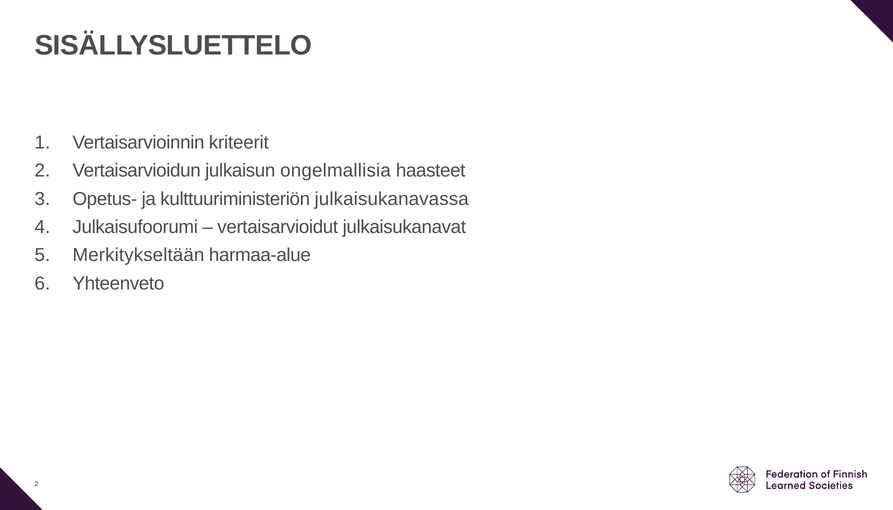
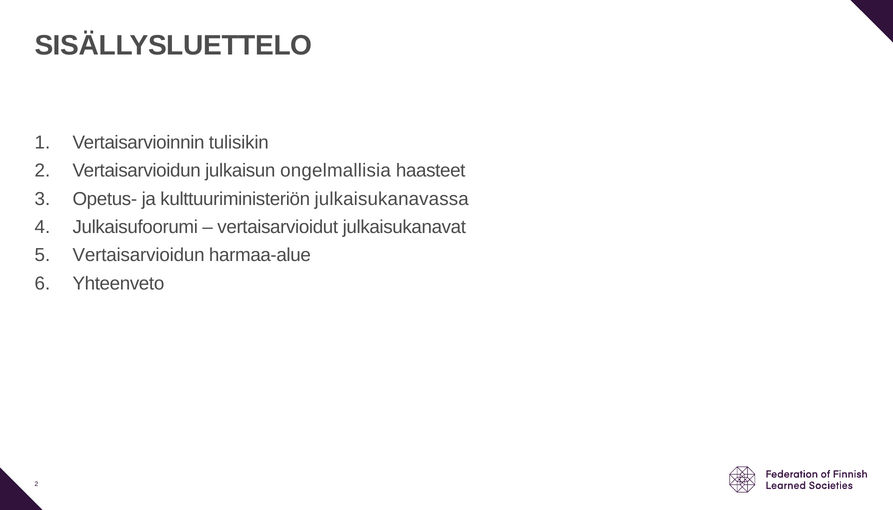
kriteerit: kriteerit -> tulisikin (239, 143)
Merkitykseltään: Merkitykseltään -> Vertaisarvioidun (139, 255)
